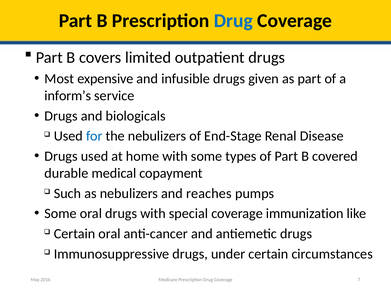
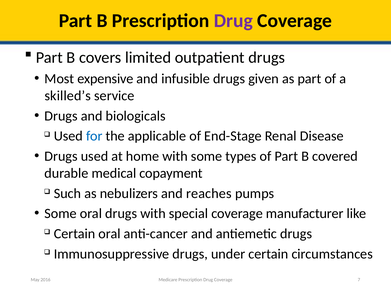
Drug colour: blue -> purple (233, 21)
inform’s: inform’s -> skilled’s (68, 96)
the nebulizers: nebulizers -> applicable (157, 136)
immunization: immunization -> manufacturer (305, 214)
